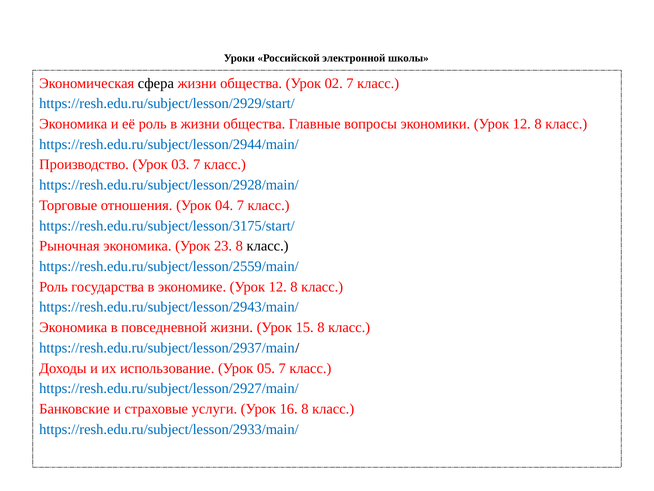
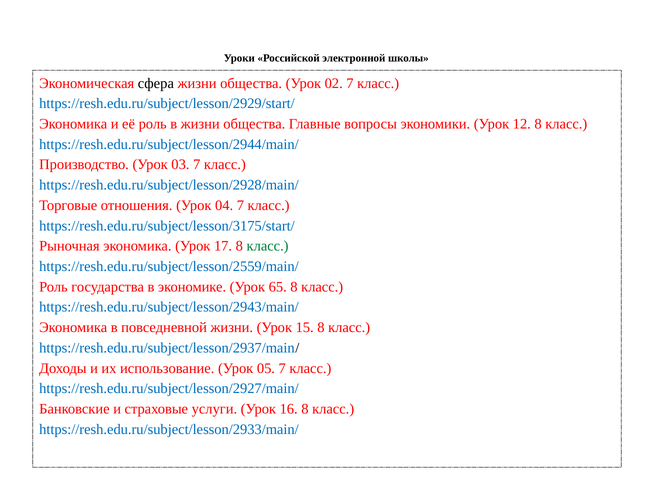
23: 23 -> 17 (223, 246)
класс colour: black -> green (268, 246)
экономике Урок 12: 12 -> 65 (278, 287)
